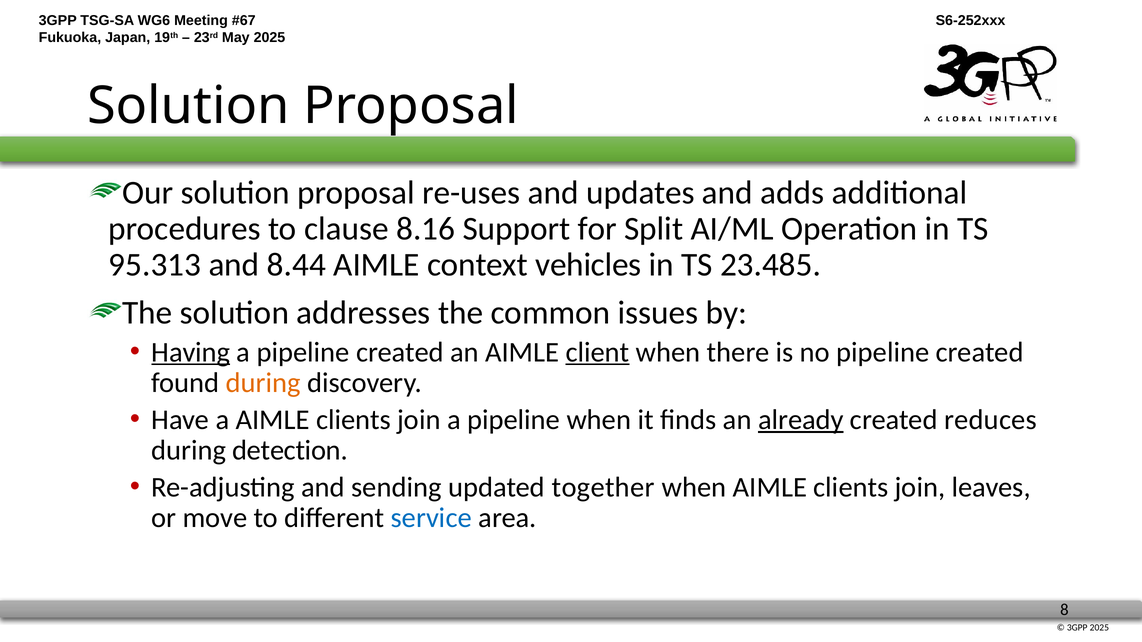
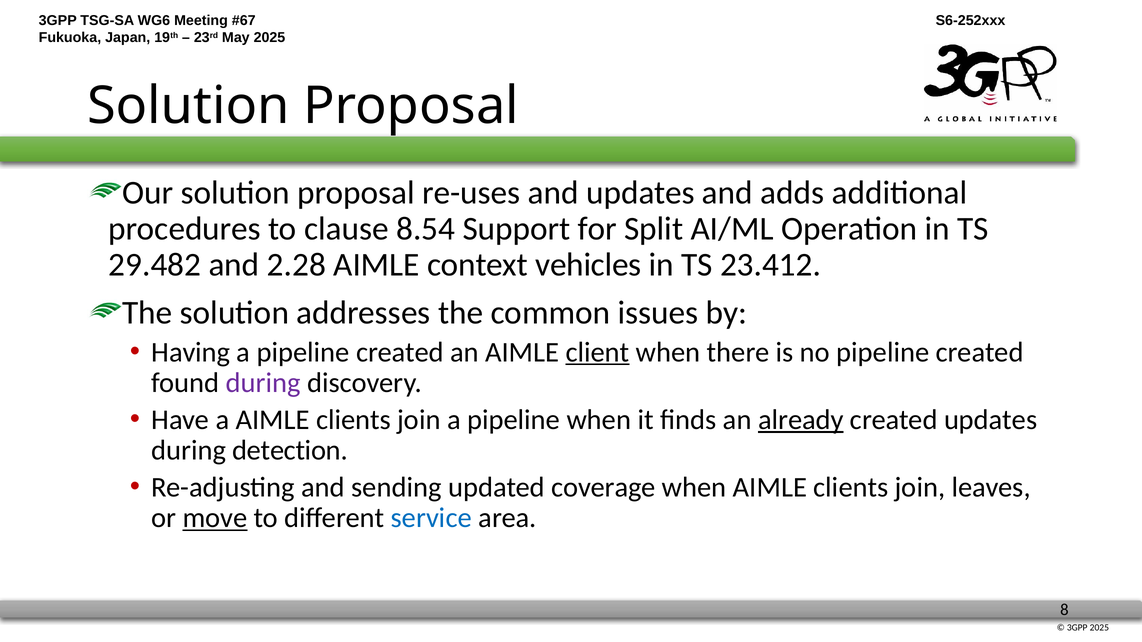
8.16: 8.16 -> 8.54 (426, 229)
95.313: 95.313 -> 29.482 (155, 265)
8.44: 8.44 -> 2.28 (296, 265)
23.485: 23.485 -> 23.412 (771, 265)
Having underline: present -> none (191, 352)
during colour: orange -> purple (263, 383)
created reduces: reduces -> updates (991, 420)
together: together -> coverage (603, 487)
move underline: none -> present (215, 518)
